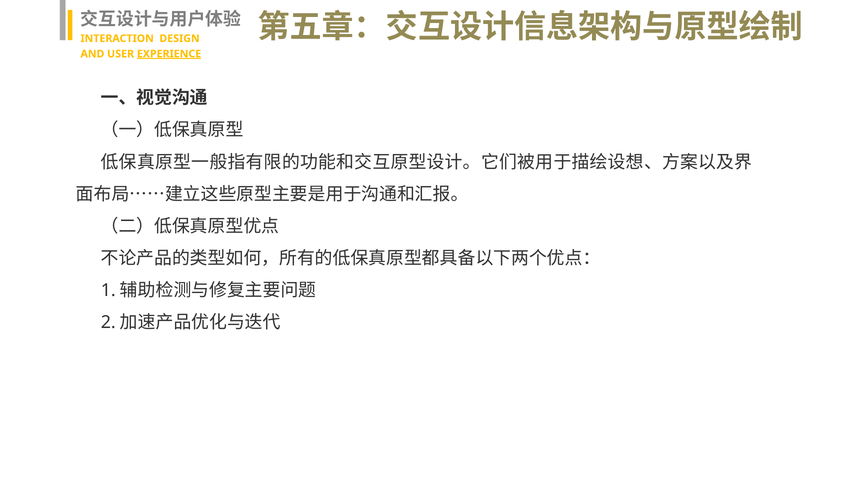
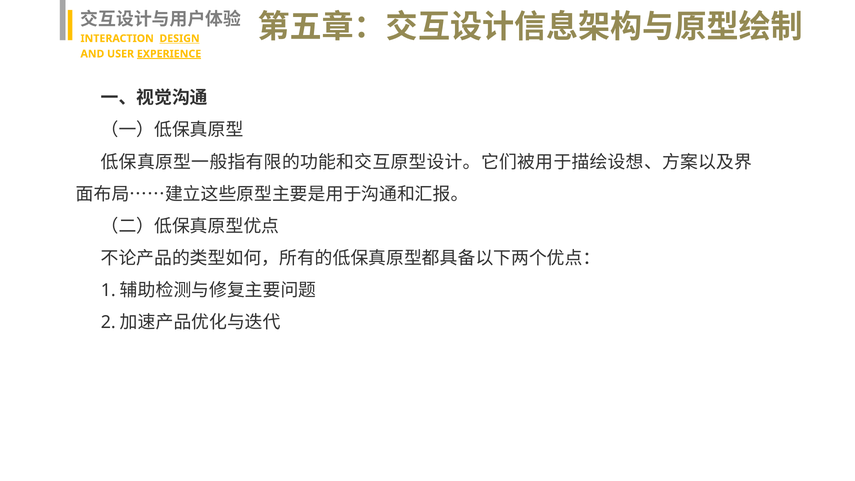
DESIGN underline: none -> present (179, 38)
